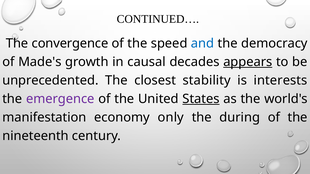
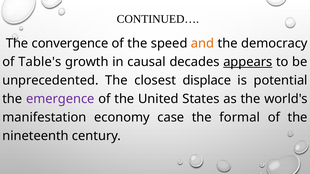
and colour: blue -> orange (203, 43)
Made's: Made's -> Table's (40, 62)
stability: stability -> displace (207, 81)
interests: interests -> potential (281, 81)
States underline: present -> none (201, 99)
only: only -> case (171, 118)
during: during -> formal (240, 118)
